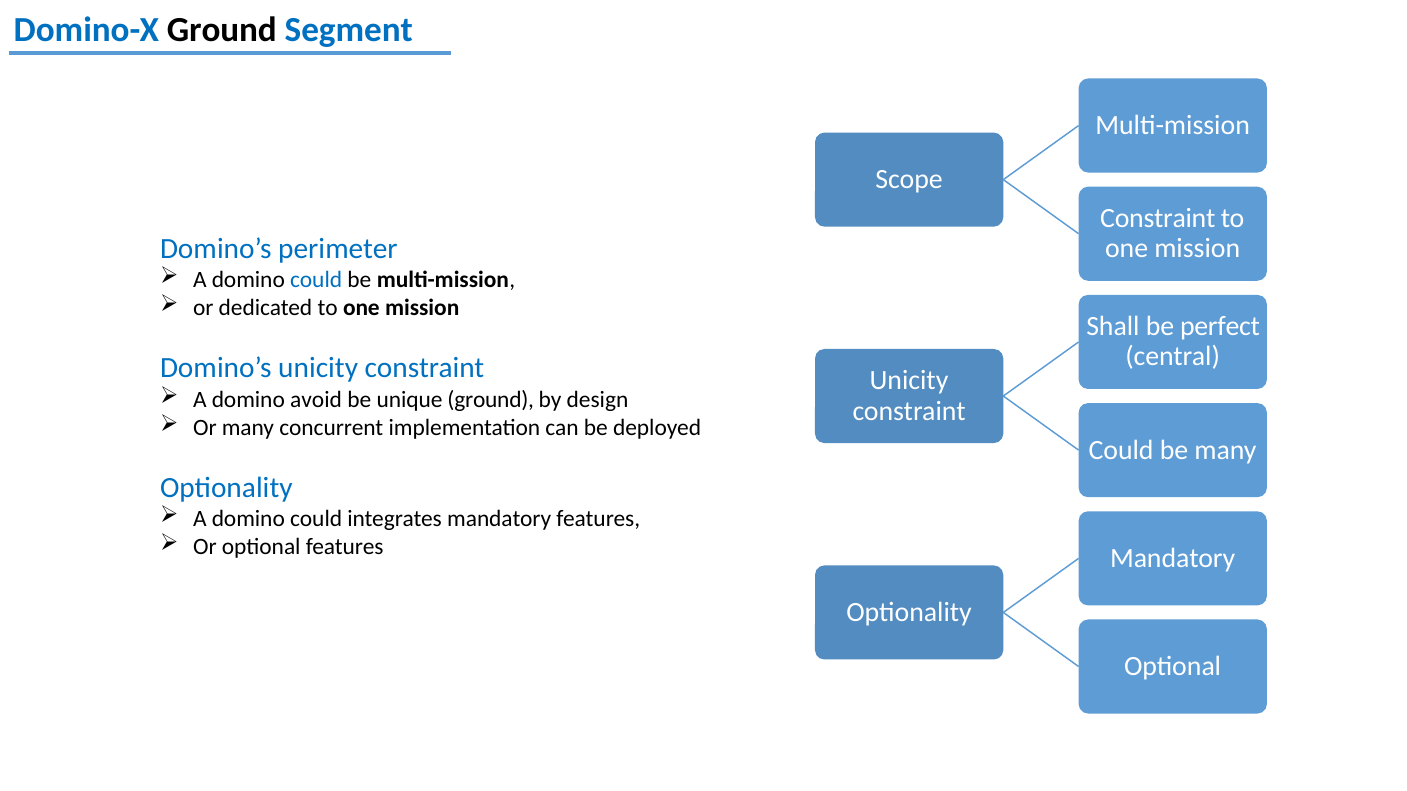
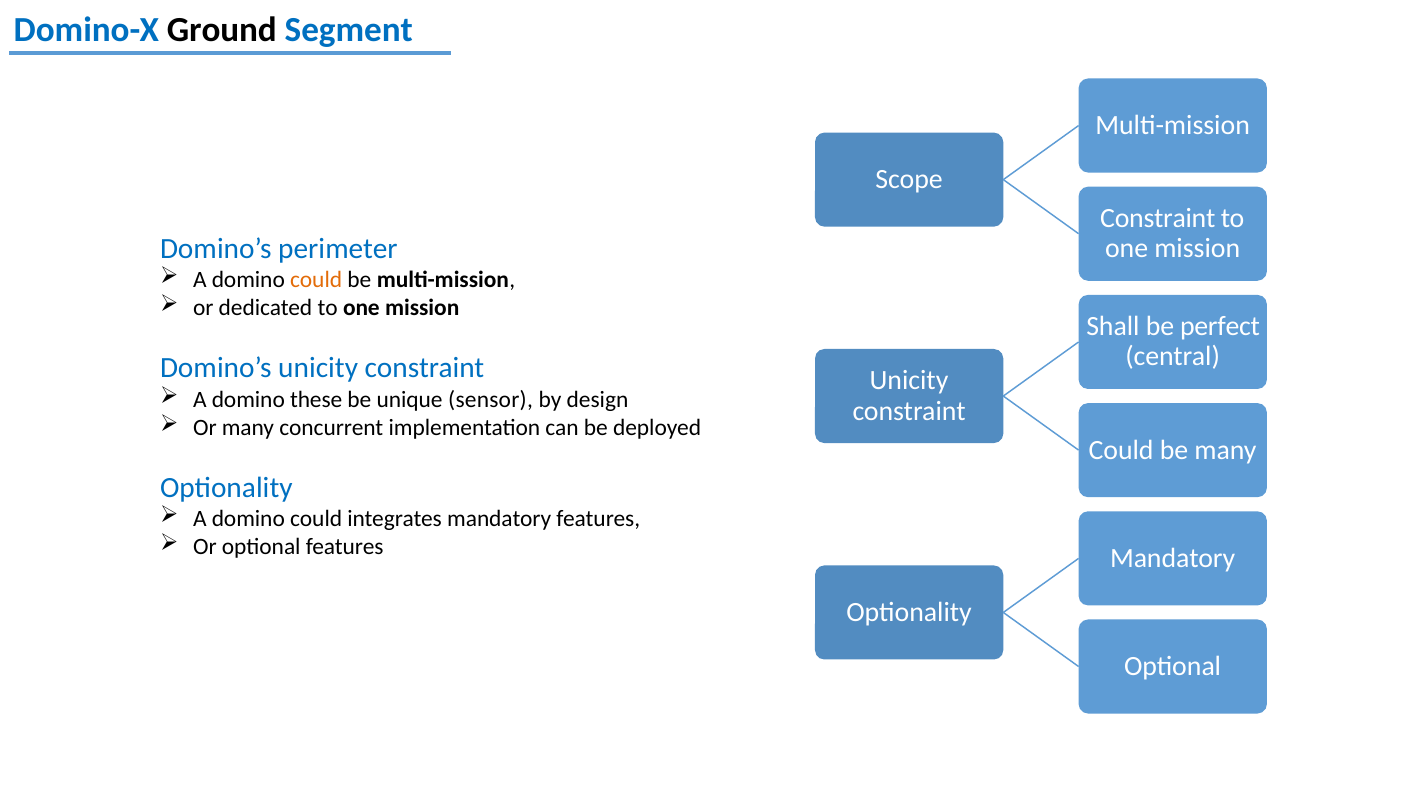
could colour: blue -> orange (316, 280)
avoid: avoid -> these (316, 400)
unique ground: ground -> sensor (491, 400)
